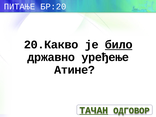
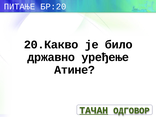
било underline: present -> none (119, 45)
